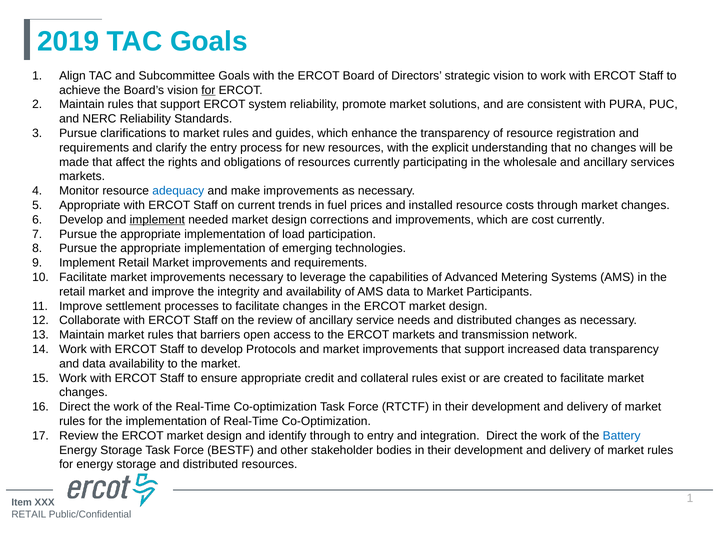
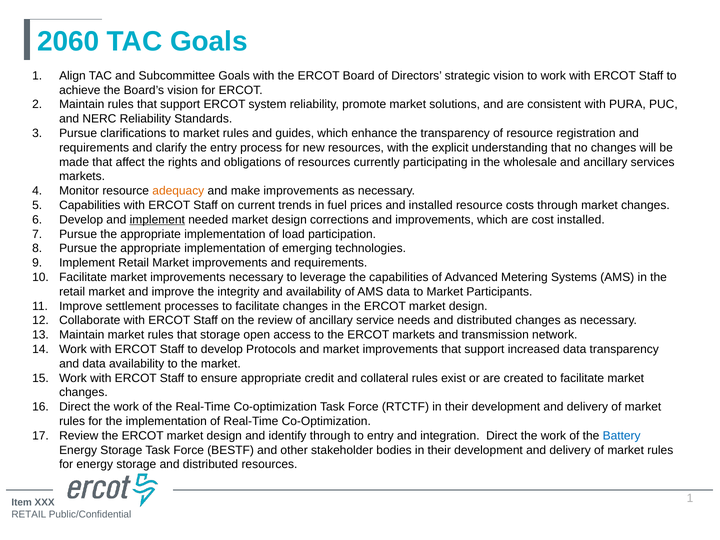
2019: 2019 -> 2060 (68, 41)
for underline: present -> none (208, 90)
adequacy colour: blue -> orange (178, 191)
Appropriate: Appropriate -> Capabilities (90, 205)
cost currently: currently -> installed (581, 220)
that barriers: barriers -> storage (220, 335)
